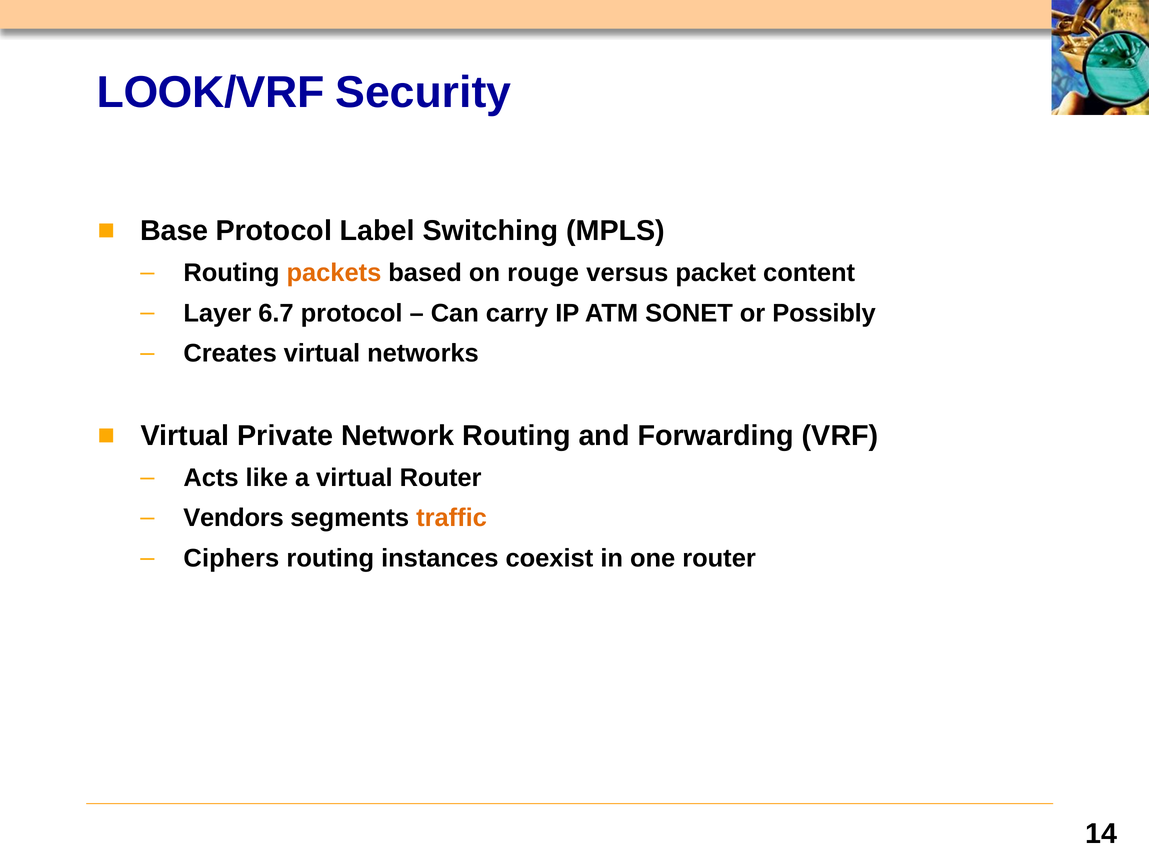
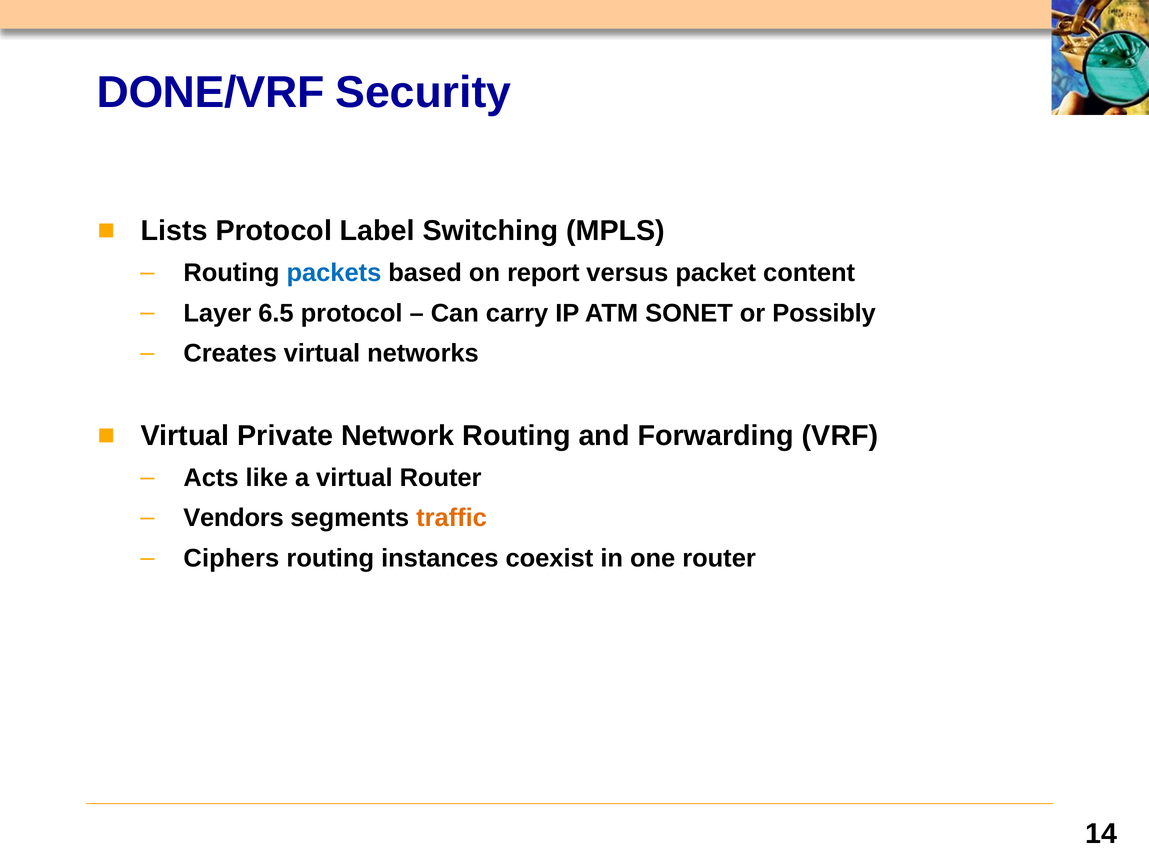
LOOK/VRF: LOOK/VRF -> DONE/VRF (211, 92)
Base: Base -> Lists (174, 231)
packets colour: orange -> blue (334, 273)
rouge: rouge -> report (543, 273)
6.7: 6.7 -> 6.5 (276, 313)
